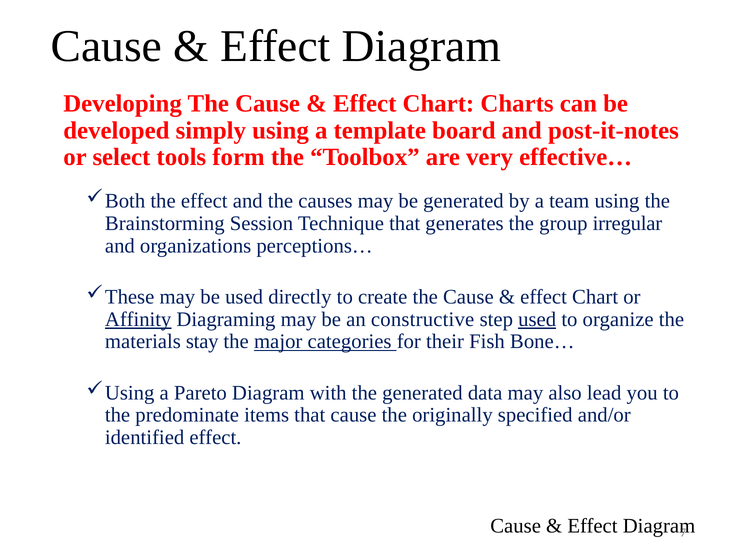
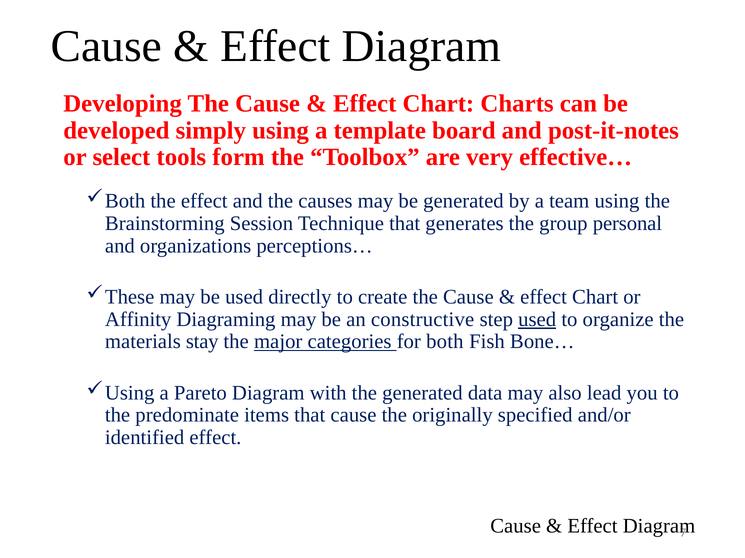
irregular: irregular -> personal (627, 224)
Affinity underline: present -> none (138, 320)
their: their -> both (445, 342)
